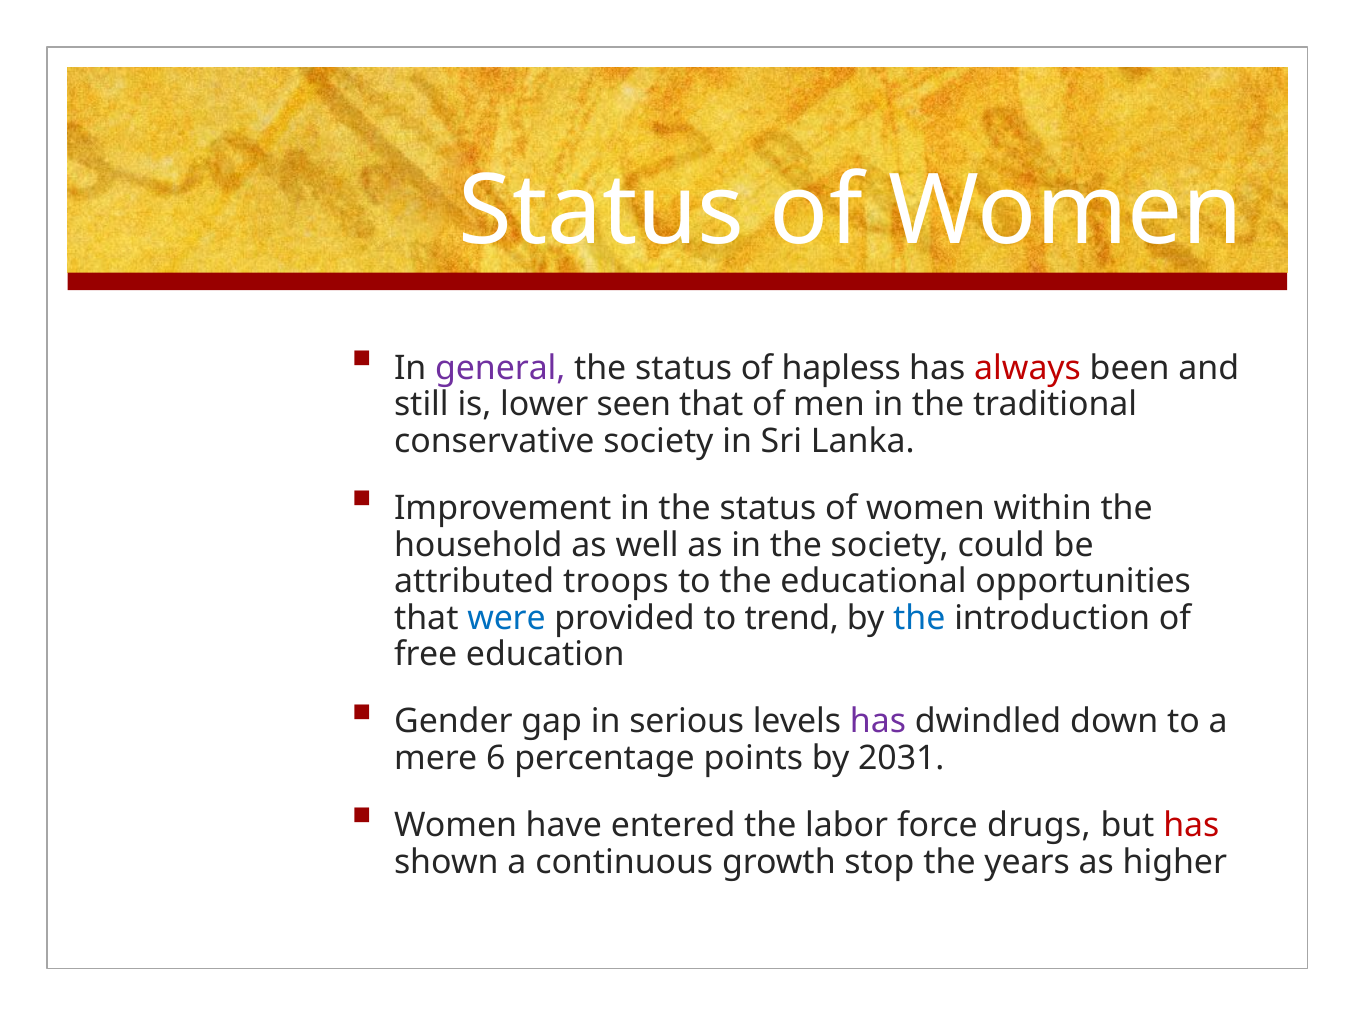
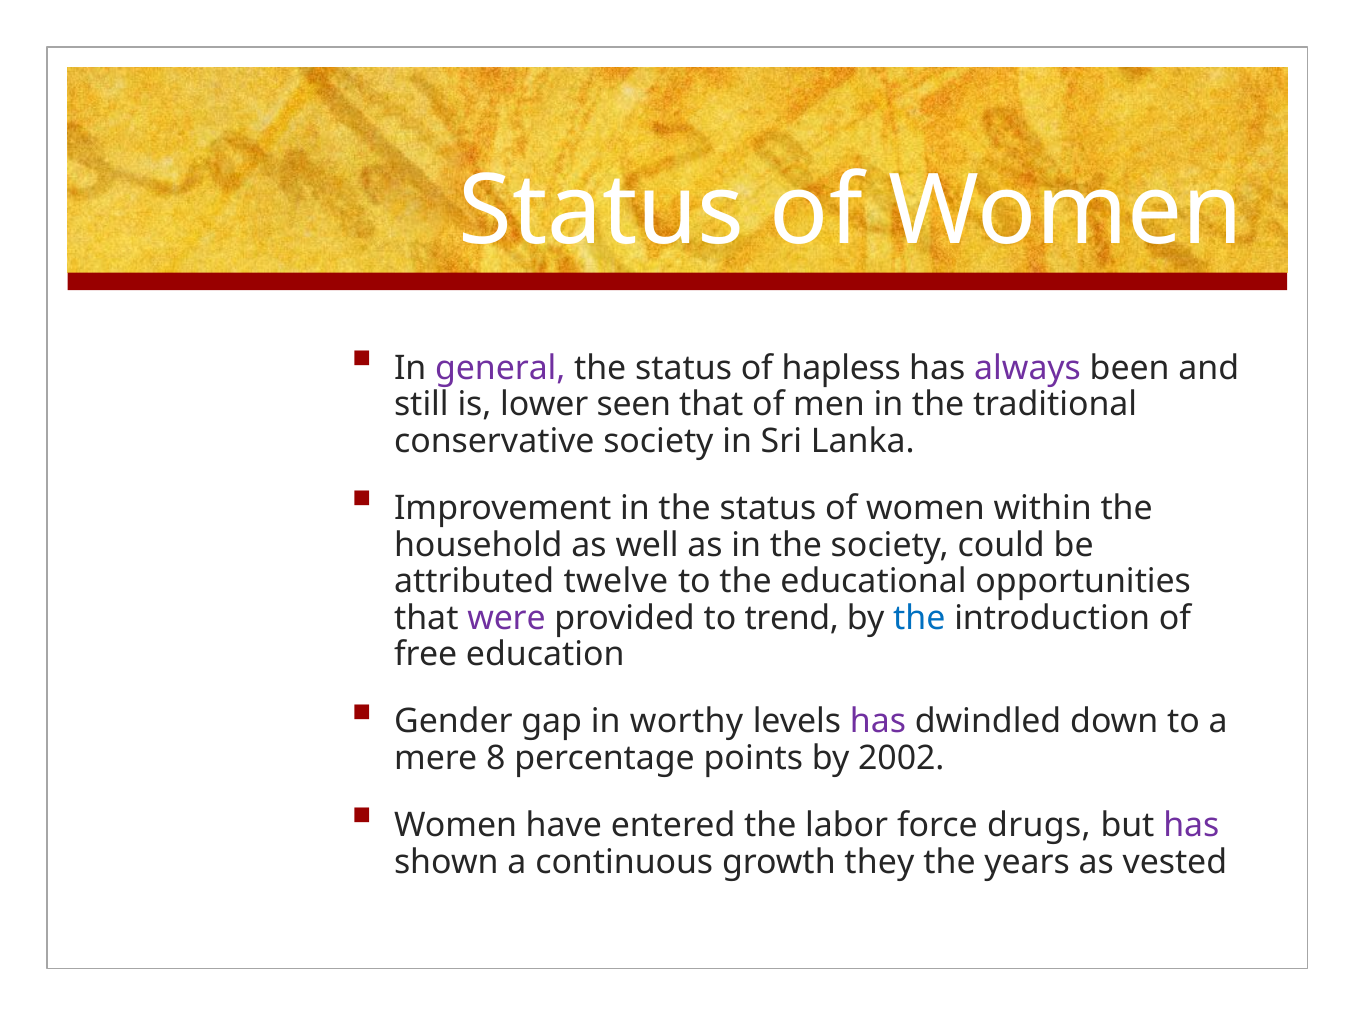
always colour: red -> purple (1028, 368)
troops: troops -> twelve (616, 582)
were colour: blue -> purple (507, 618)
serious: serious -> worthy (687, 722)
6: 6 -> 8 (496, 759)
2031: 2031 -> 2002 (901, 759)
has colour: red -> purple (1191, 826)
stop: stop -> they (879, 862)
higher: higher -> vested (1175, 862)
